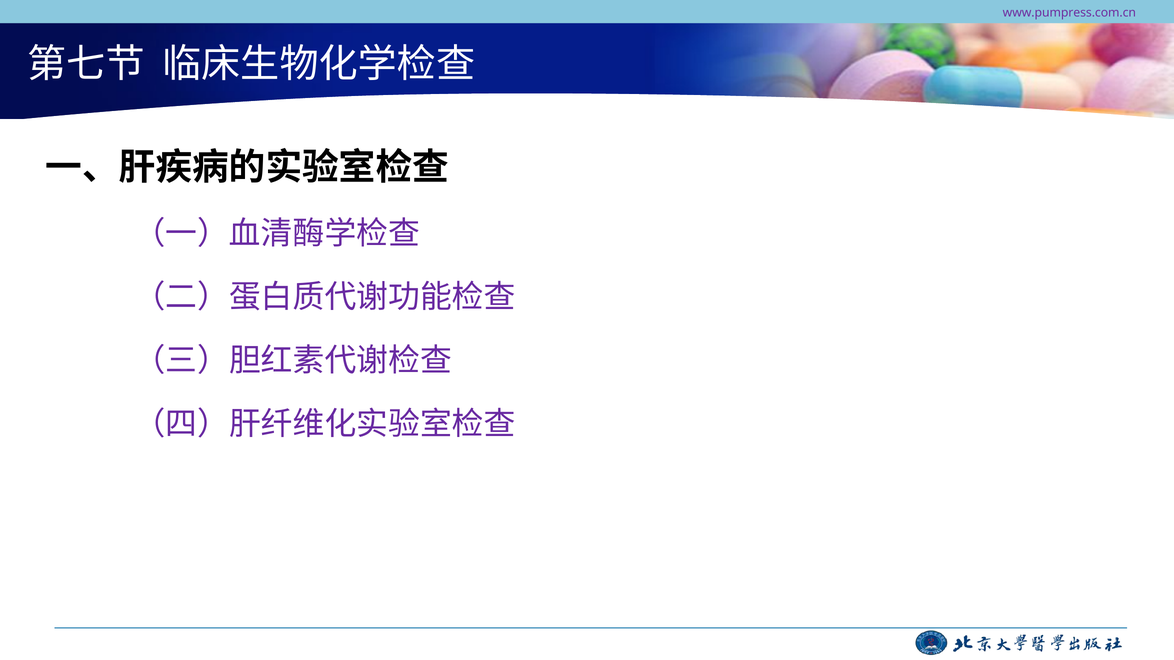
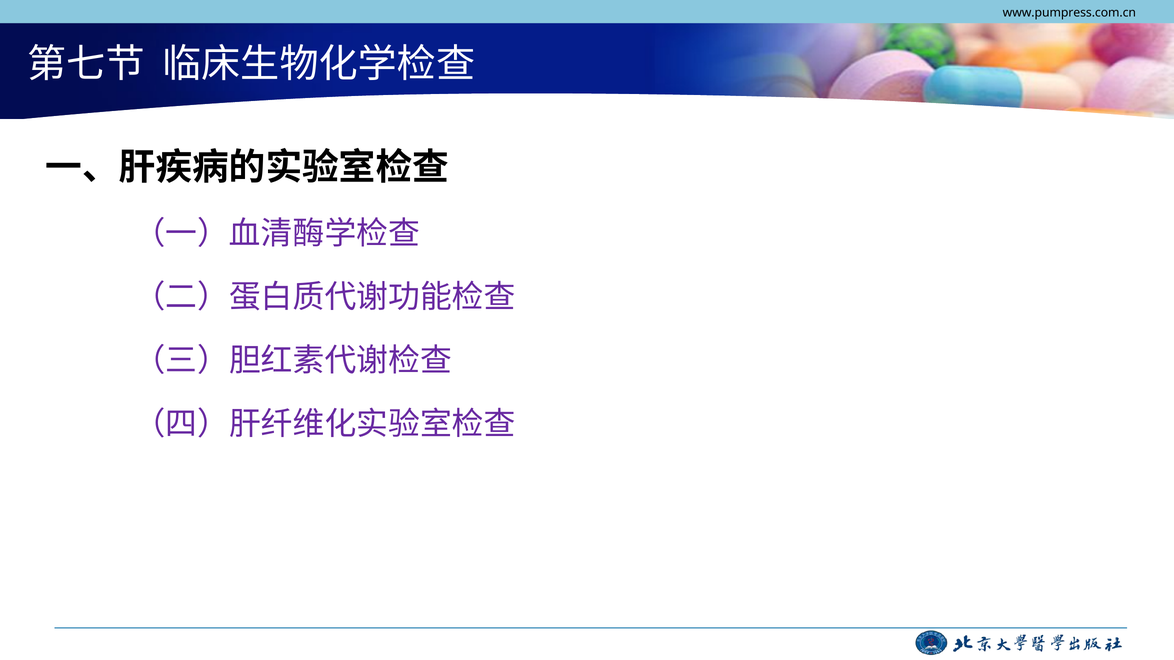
www.pumpress.com.cn colour: purple -> black (1069, 13)
